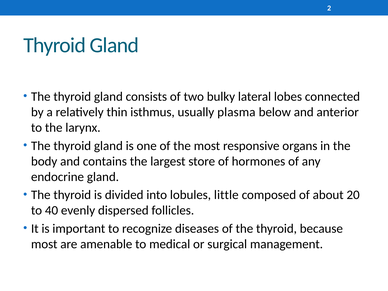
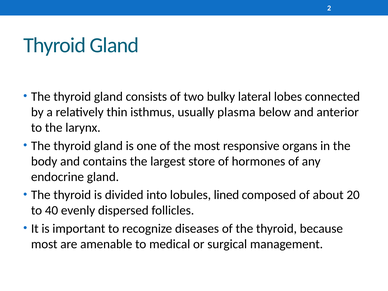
little: little -> lined (226, 195)
